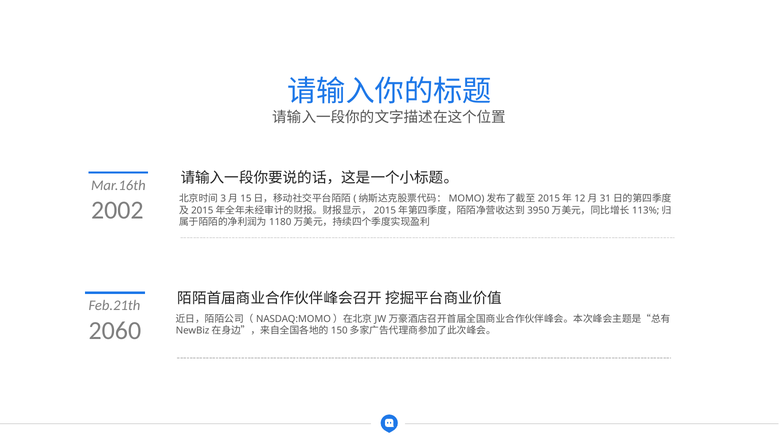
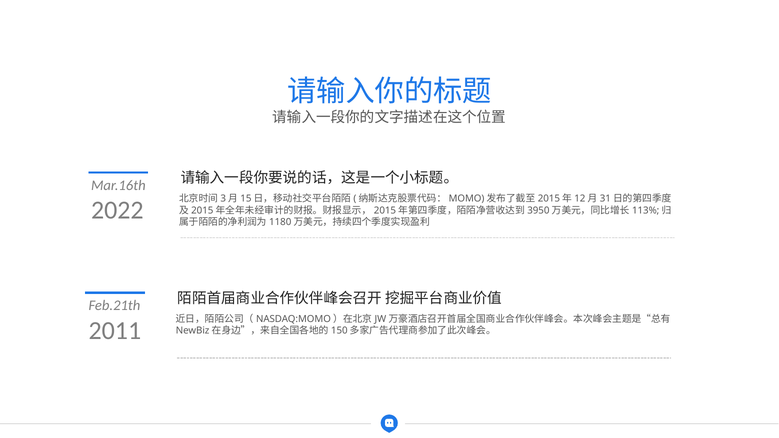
2002: 2002 -> 2022 (117, 210)
2060: 2060 -> 2011 (115, 331)
